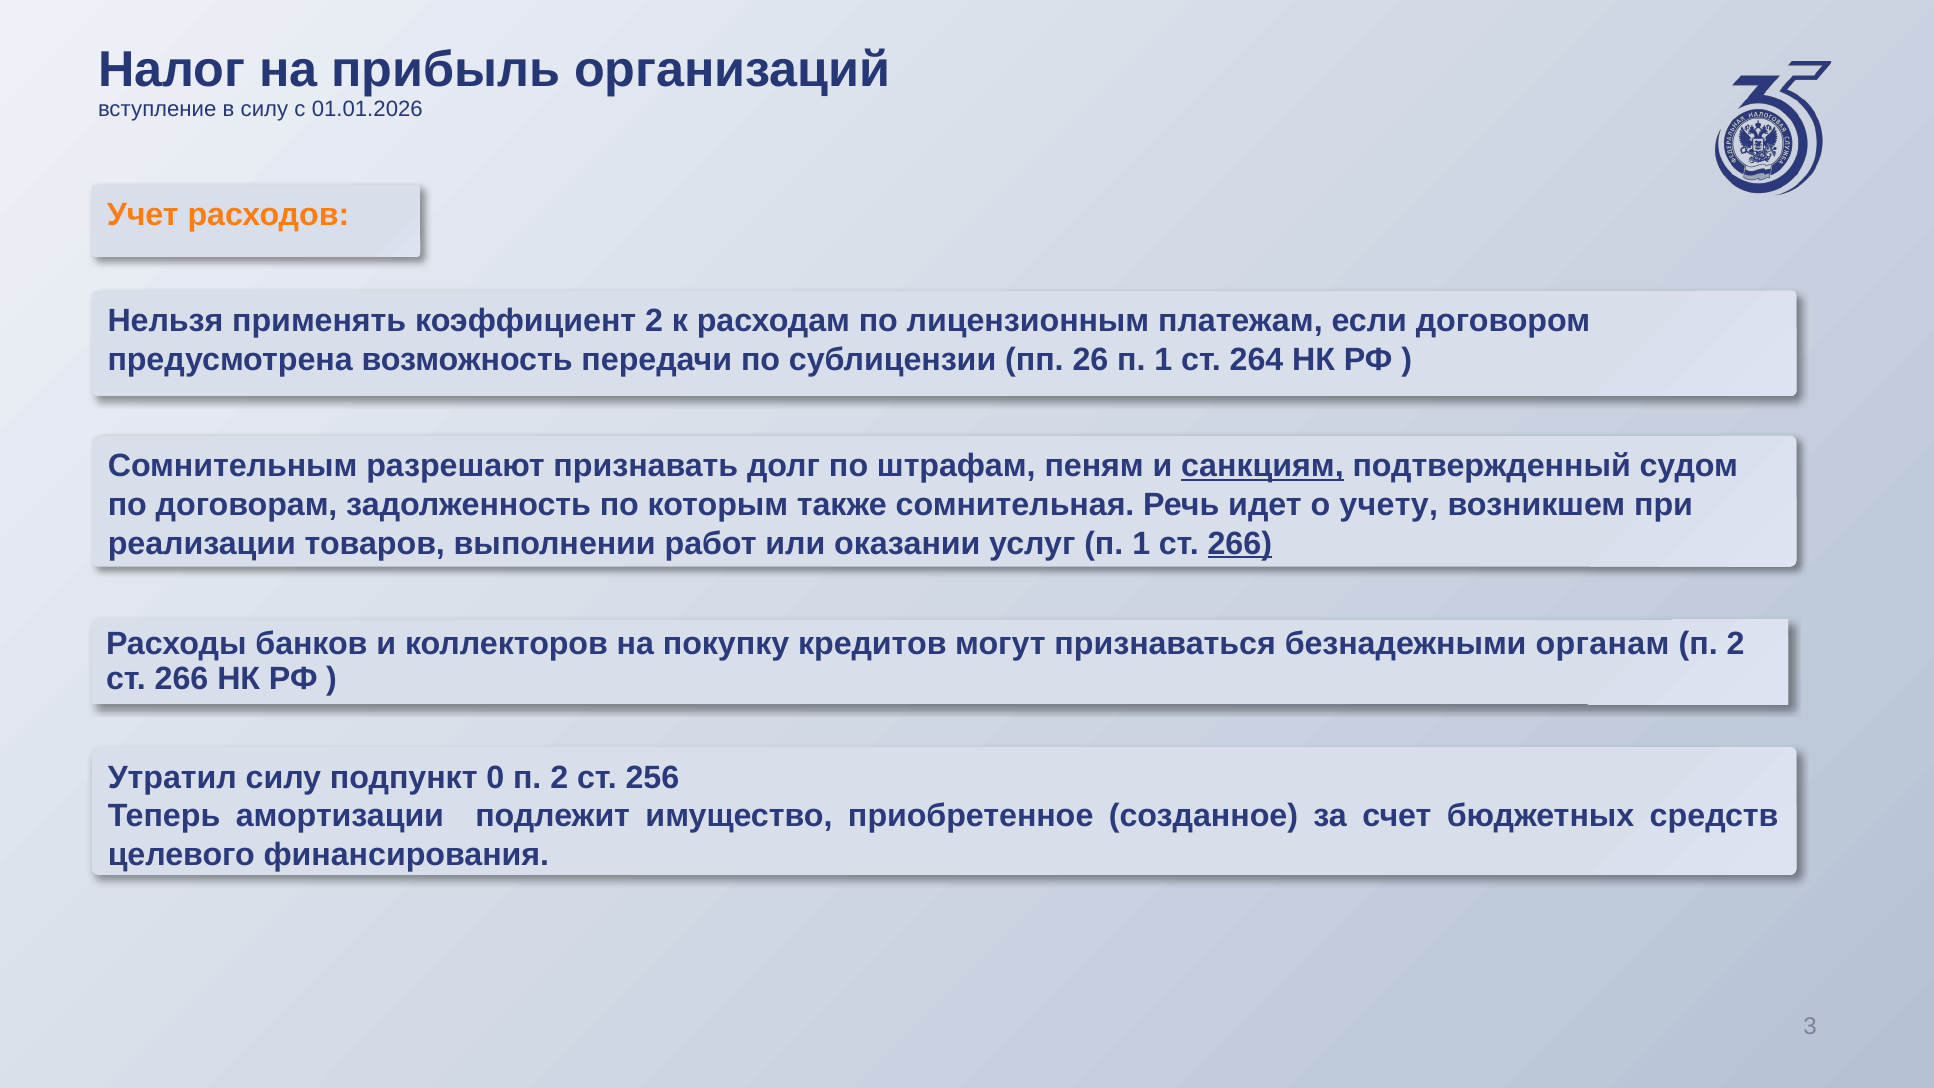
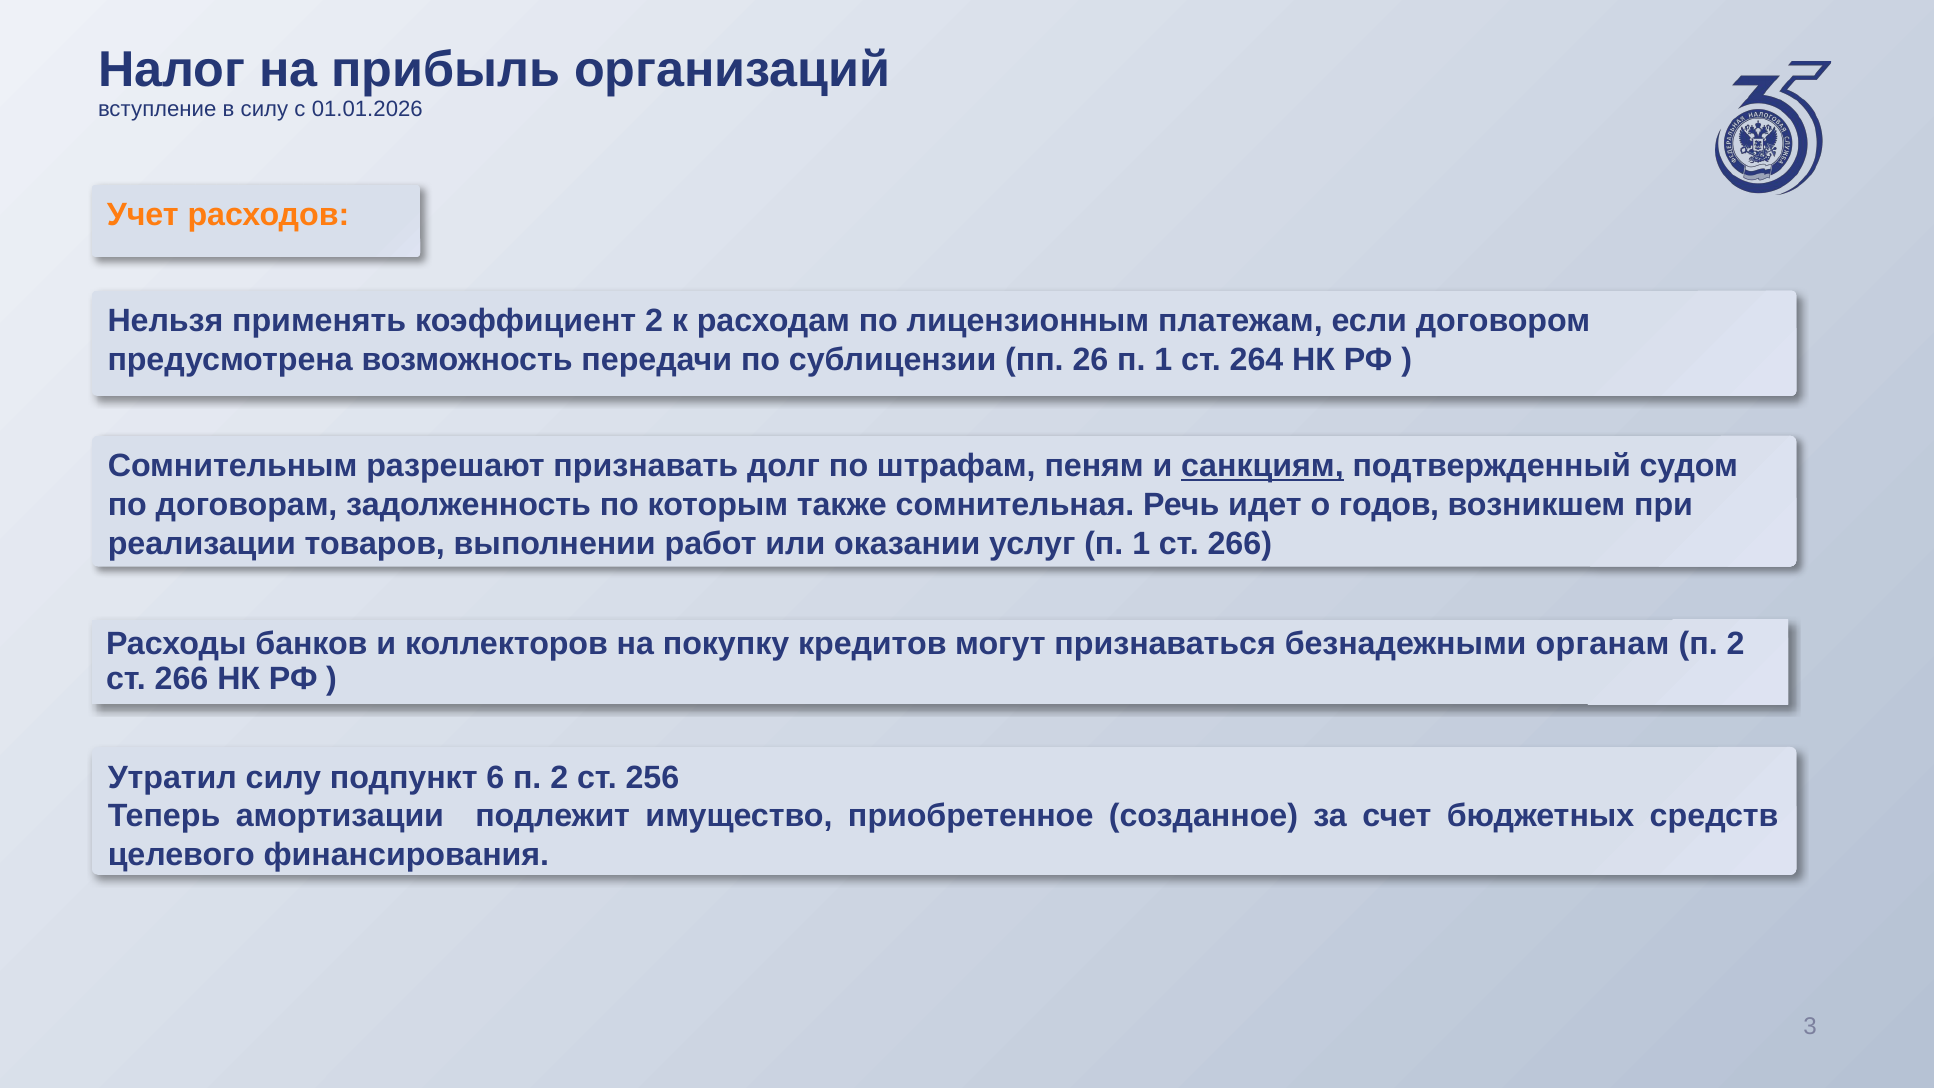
учету: учету -> годов (1389, 505)
266 underline: present -> none (1240, 543)
0: 0 -> 6 (495, 777)
